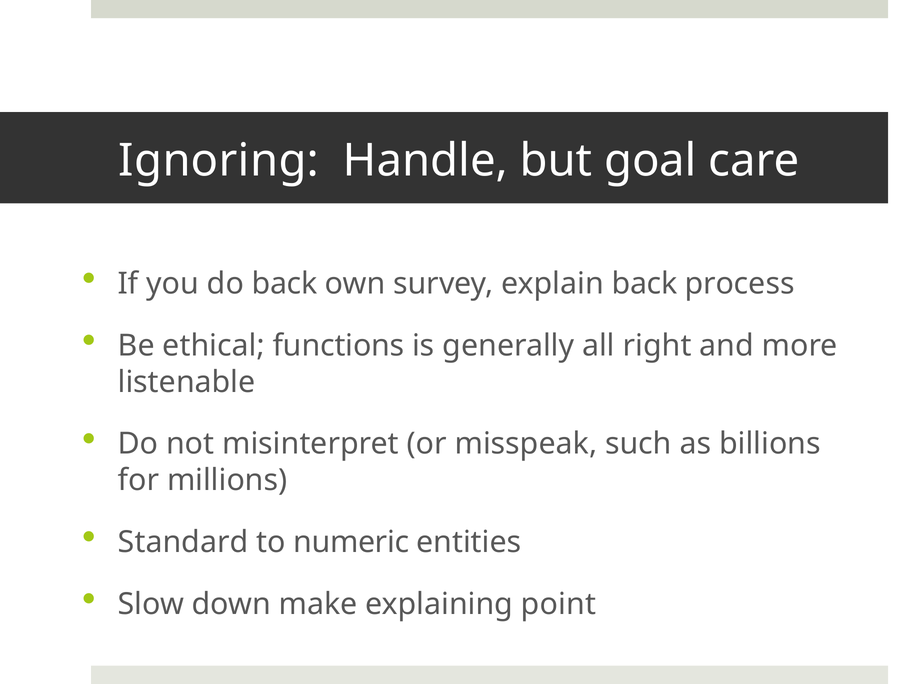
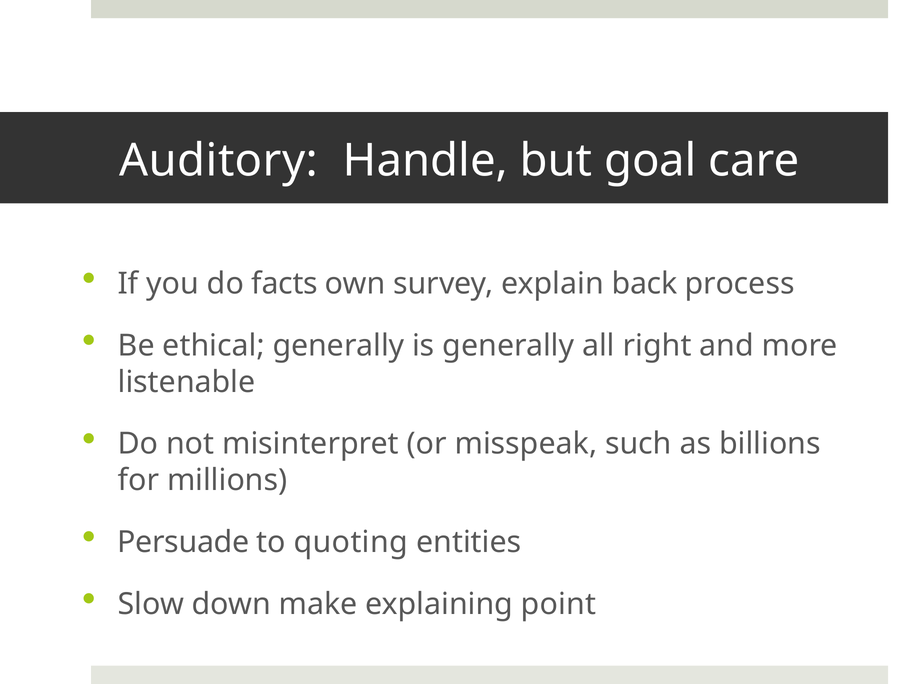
Ignoring: Ignoring -> Auditory (219, 161)
do back: back -> facts (285, 284)
ethical functions: functions -> generally (339, 345)
Standard: Standard -> Persuade (183, 542)
numeric: numeric -> quoting (351, 542)
